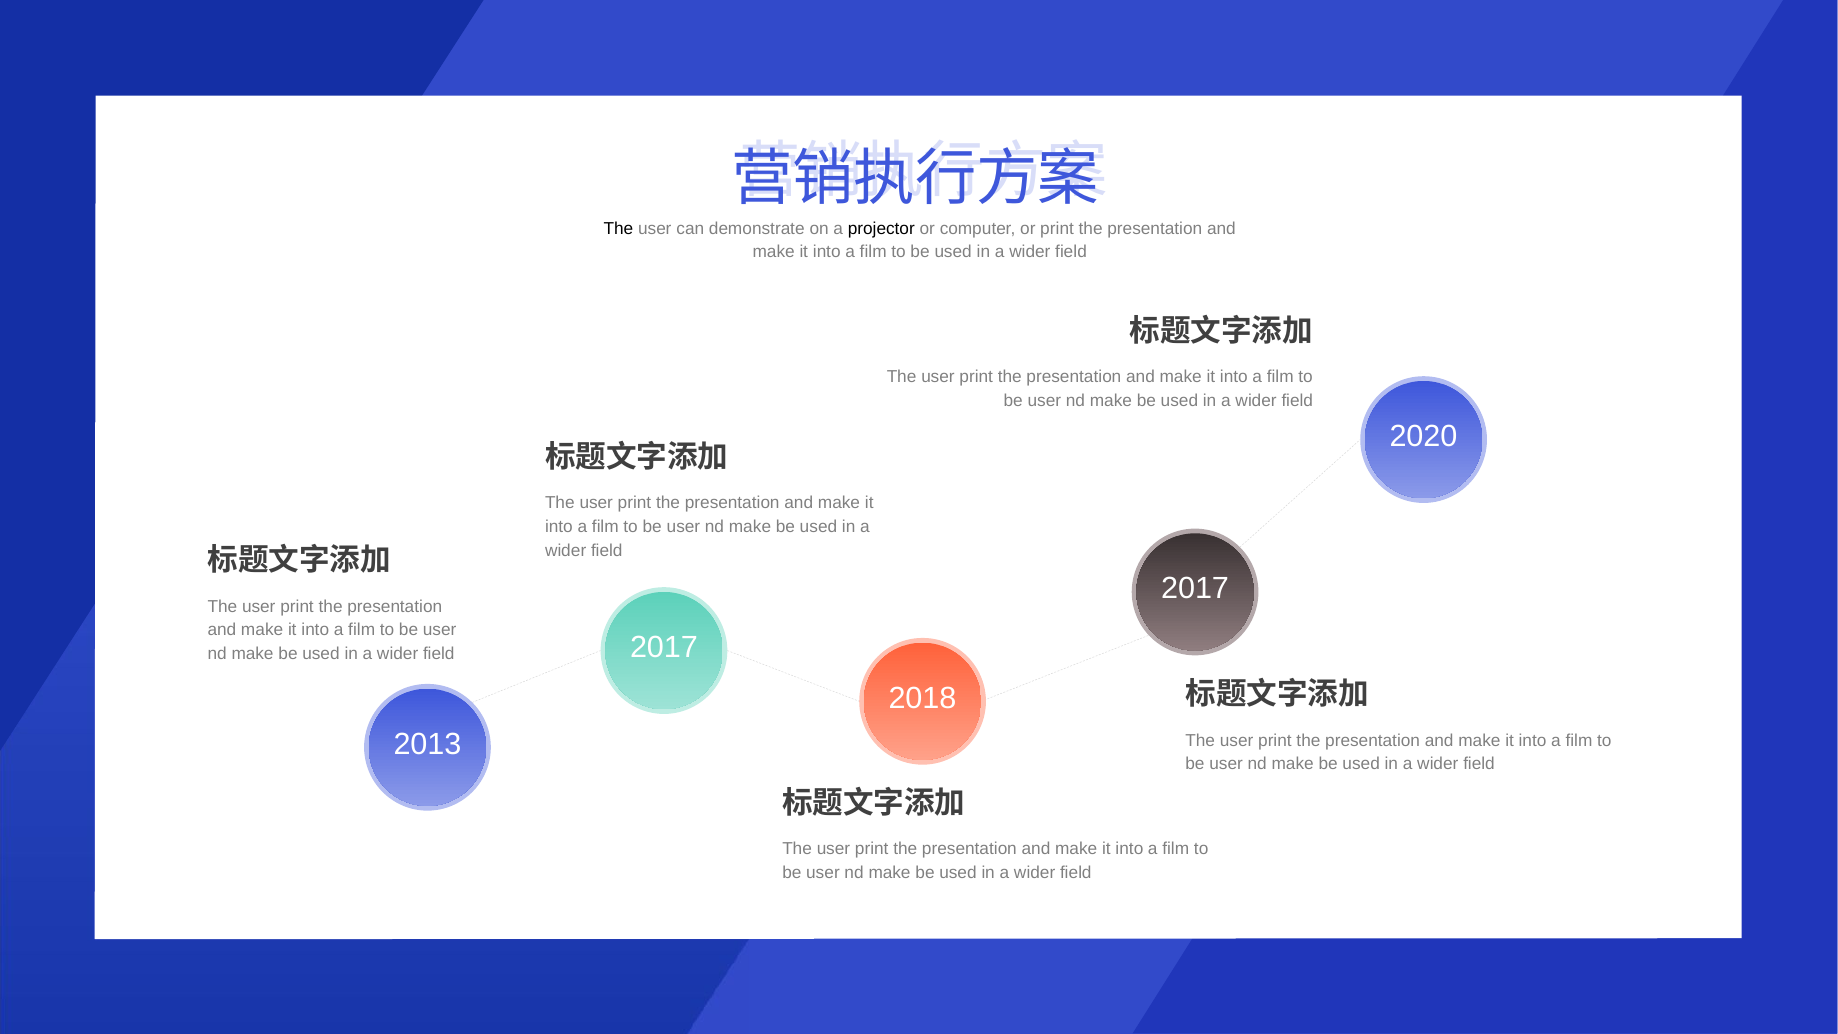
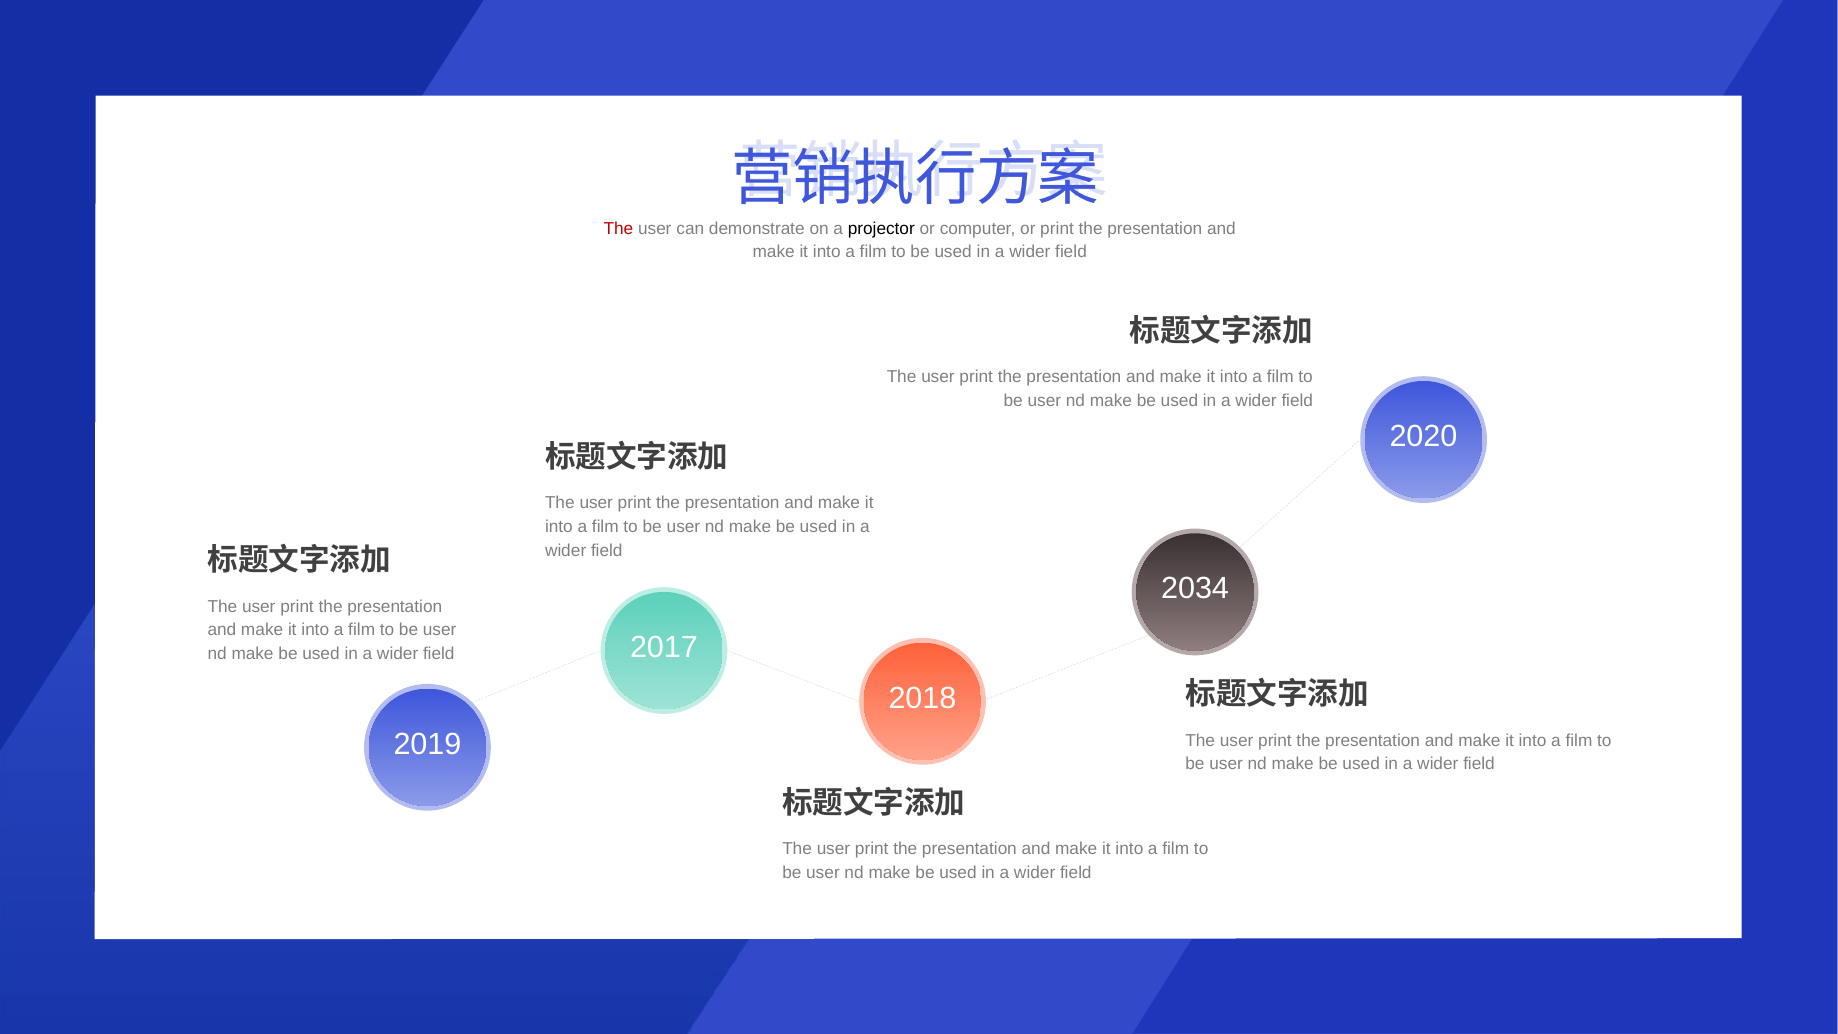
The colour: black -> red (618, 228)
2017: 2017 -> 2034 (1195, 589)
2013: 2013 -> 2019 (427, 744)
